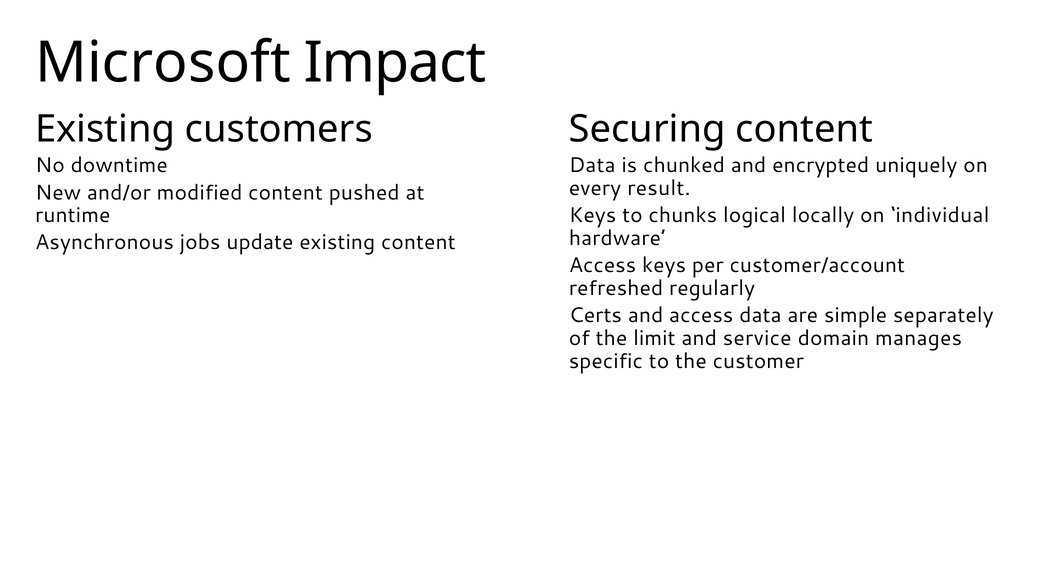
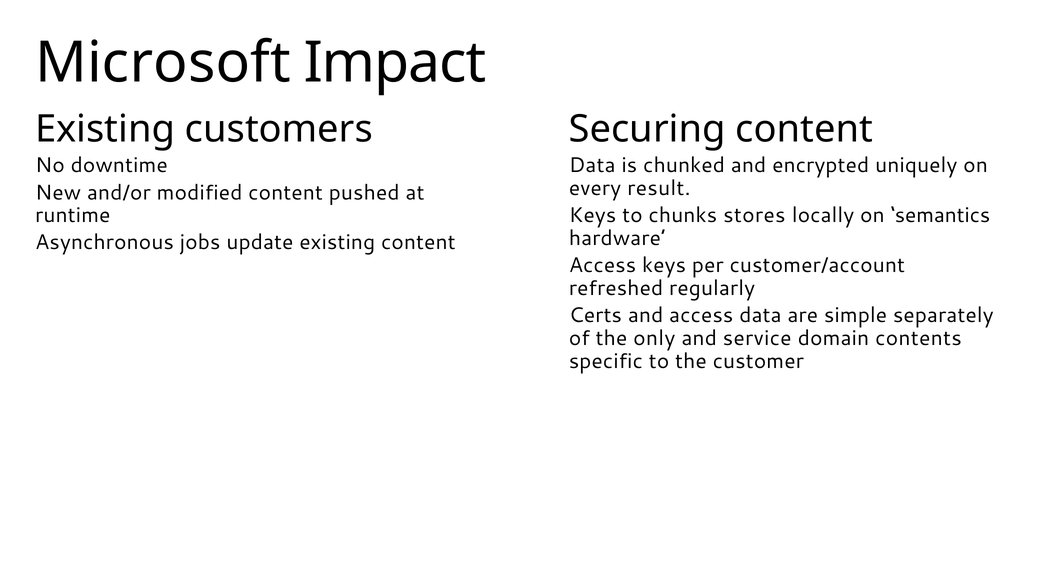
logical: logical -> stores (754, 215)
individual: individual -> semantics (940, 215)
limit: limit -> only (654, 338)
manages: manages -> contents (918, 338)
